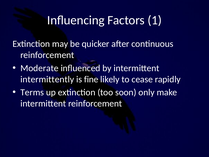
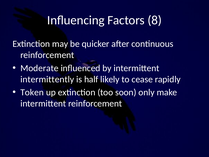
1: 1 -> 8 (155, 20)
fine: fine -> half (91, 79)
Terms: Terms -> Token (32, 92)
